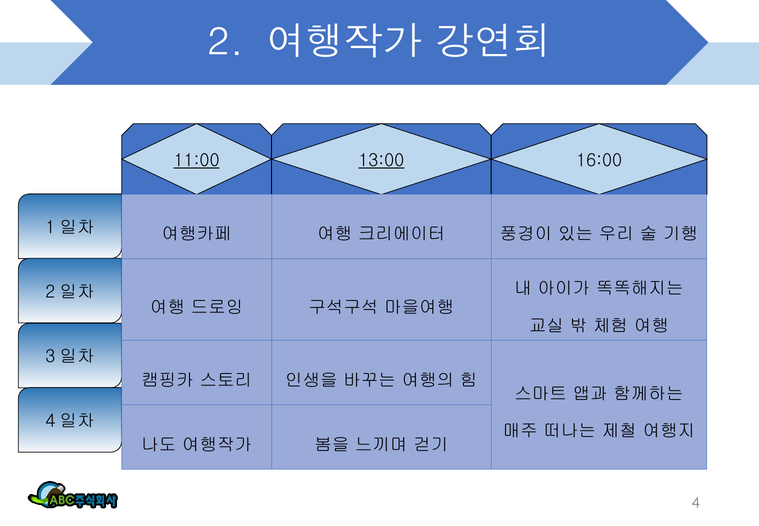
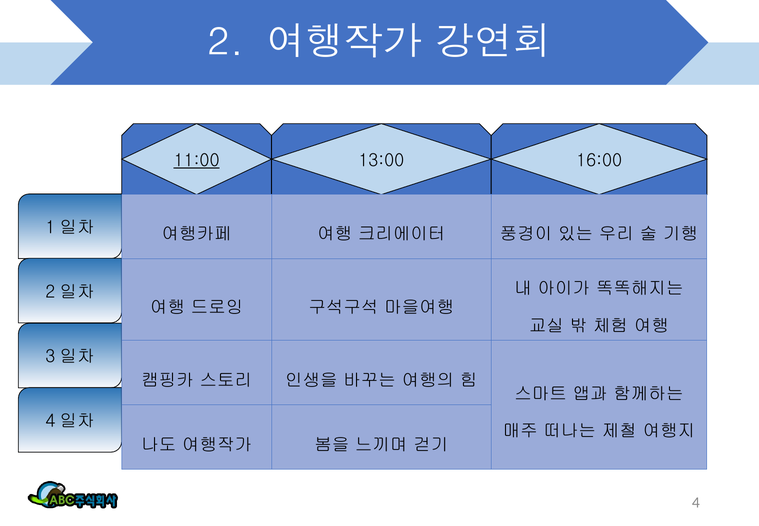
13:00 underline: present -> none (381, 160)
